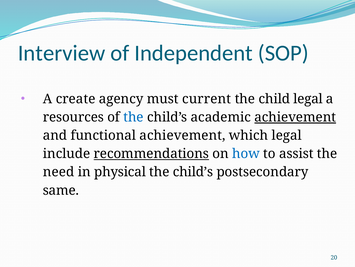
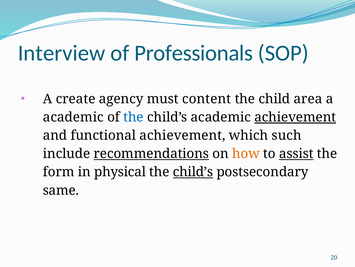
Independent: Independent -> Professionals (194, 53)
current: current -> content (207, 99)
child legal: legal -> area (308, 99)
resources: resources -> academic (73, 117)
which legal: legal -> such (287, 135)
how colour: blue -> orange (246, 153)
assist underline: none -> present (296, 153)
need: need -> form (59, 172)
child’s underline: none -> present (193, 172)
